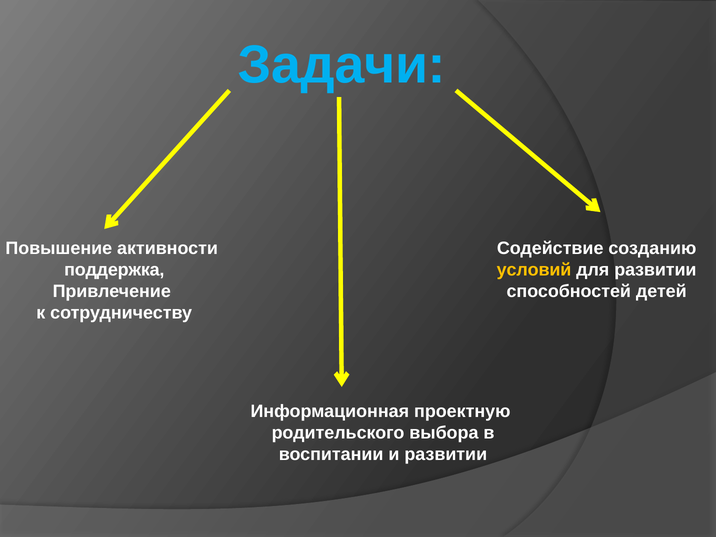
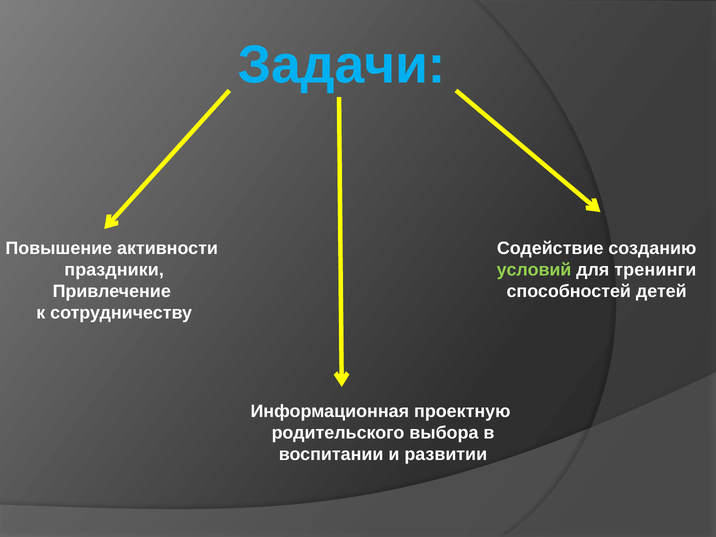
поддержка: поддержка -> праздники (114, 270)
условий colour: yellow -> light green (534, 270)
для развитии: развитии -> тренинги (655, 270)
